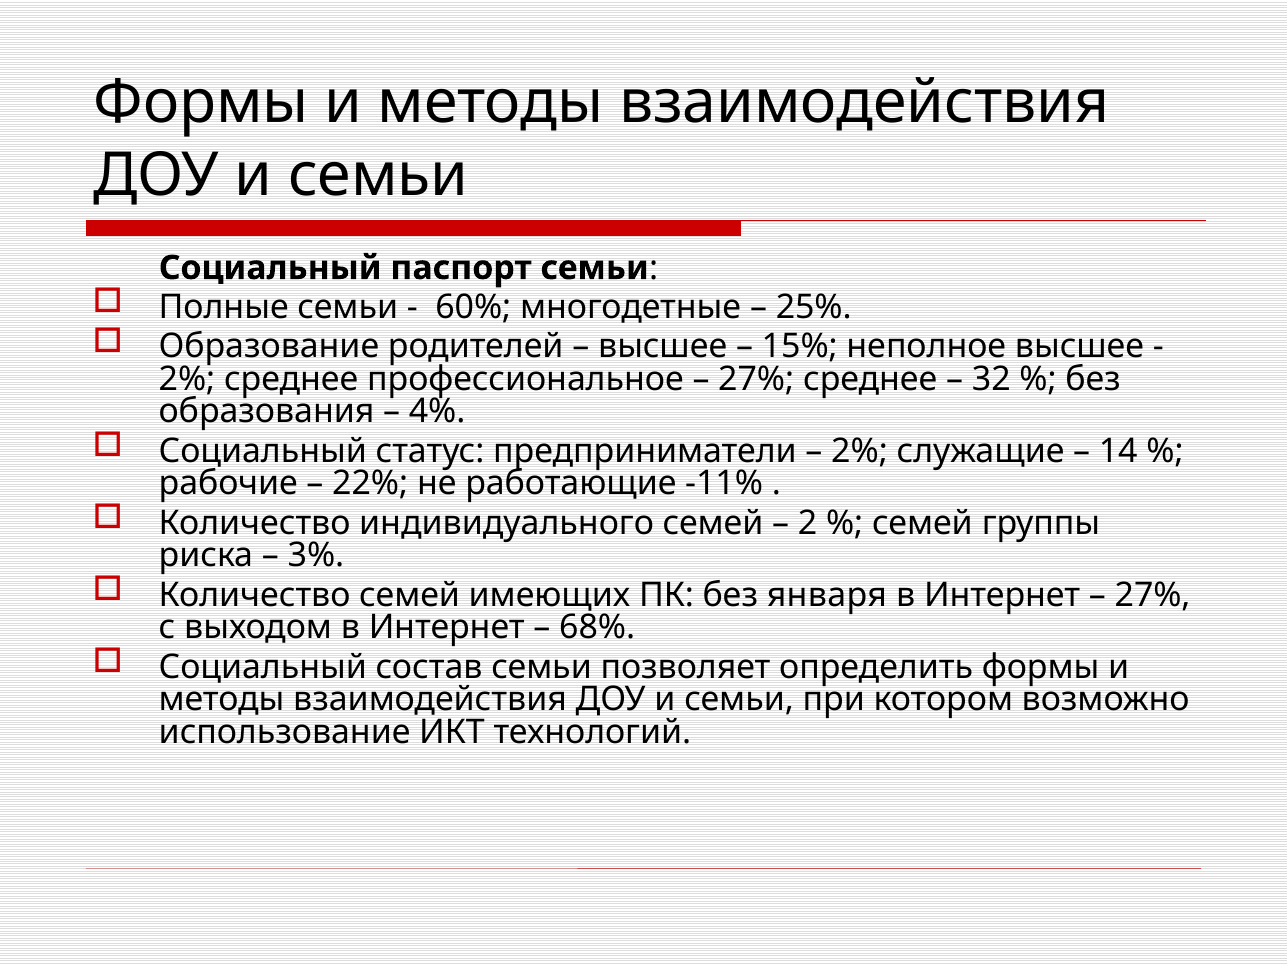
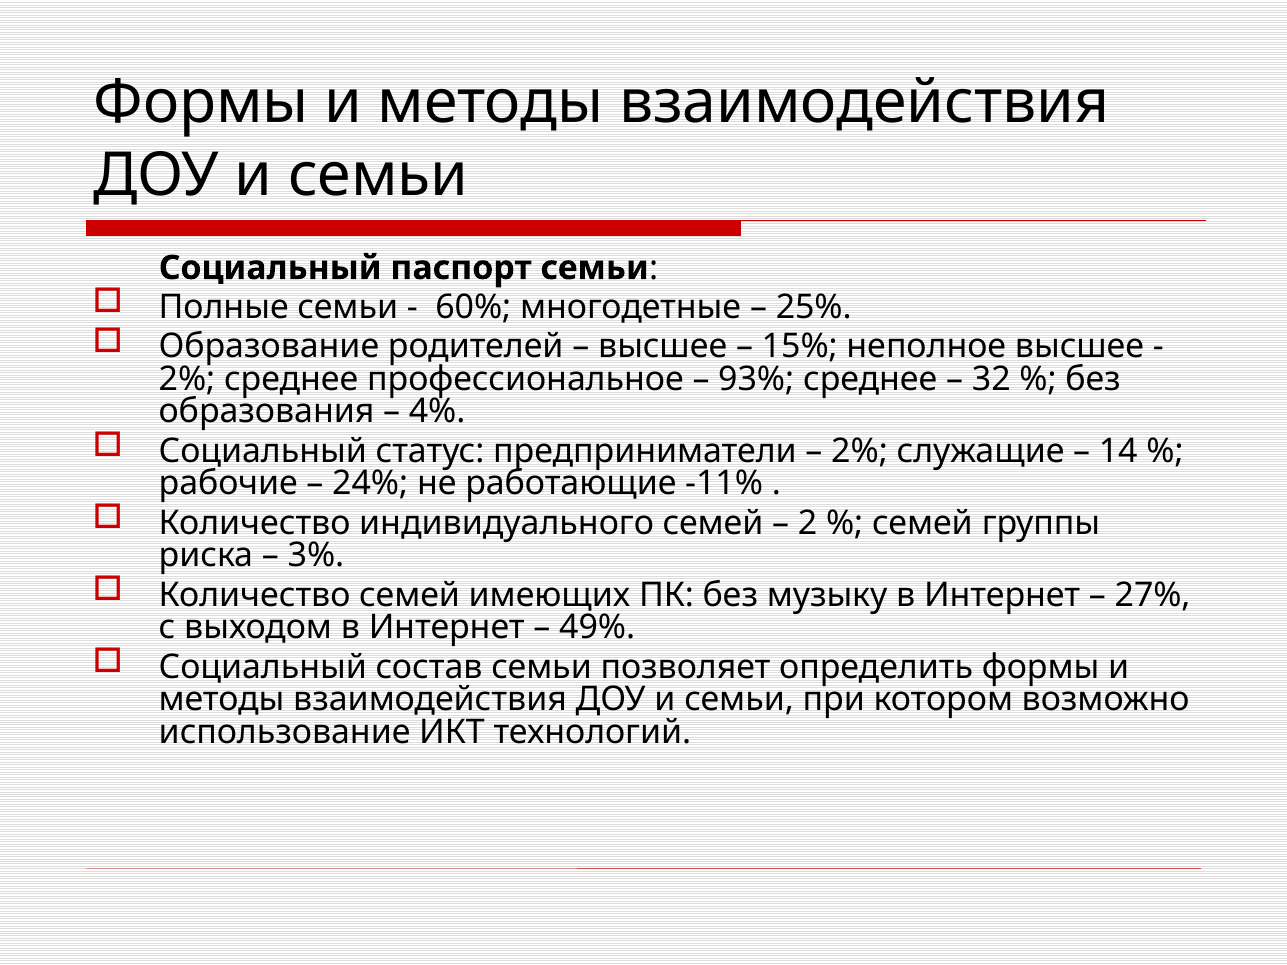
27%: 27% -> 93% (756, 379)
22%: 22% -> 24% (370, 484)
января: января -> музыку (827, 595)
68%: 68% -> 49% (597, 628)
